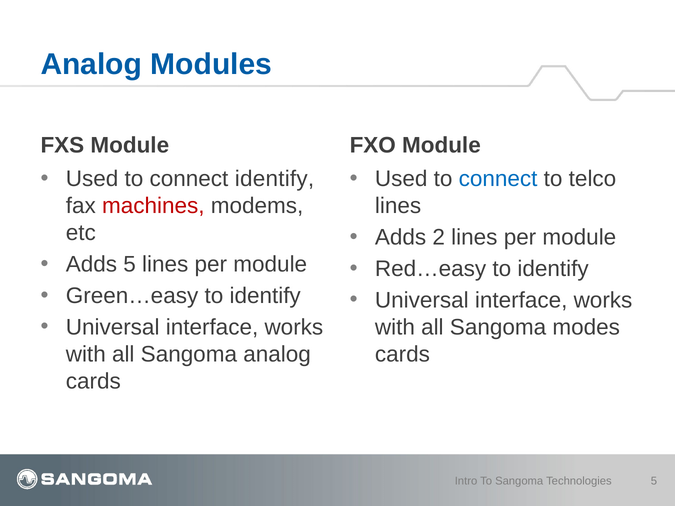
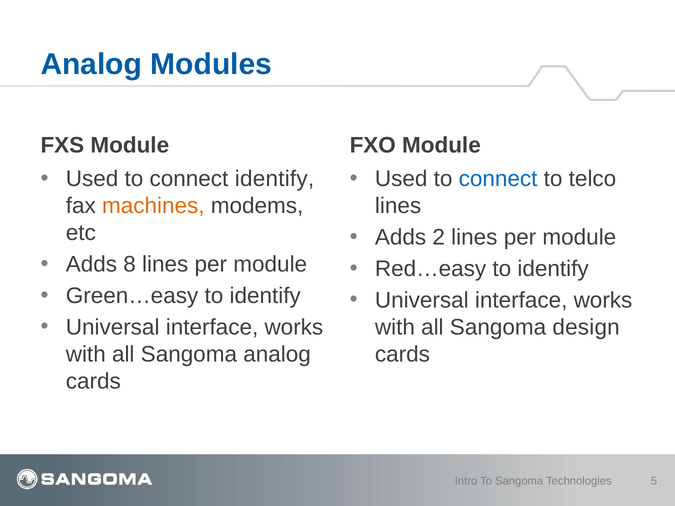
machines colour: red -> orange (153, 206)
Adds 5: 5 -> 8 (130, 264)
modes: modes -> design (586, 327)
